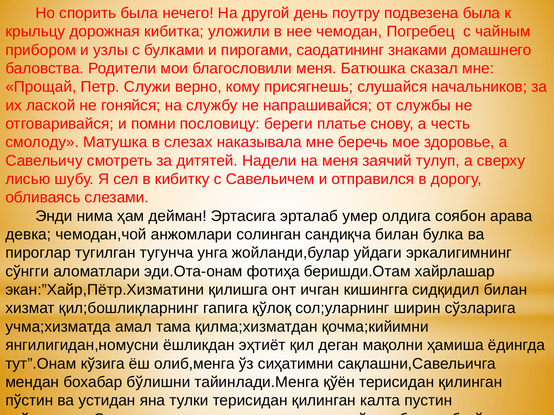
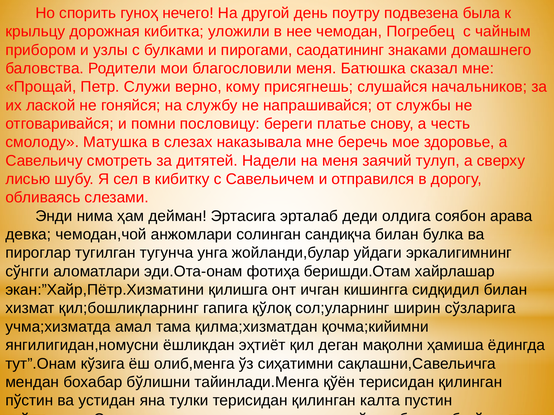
спорить была: была -> гуноҳ (139, 13)
умер: умер -> деди (360, 216)
